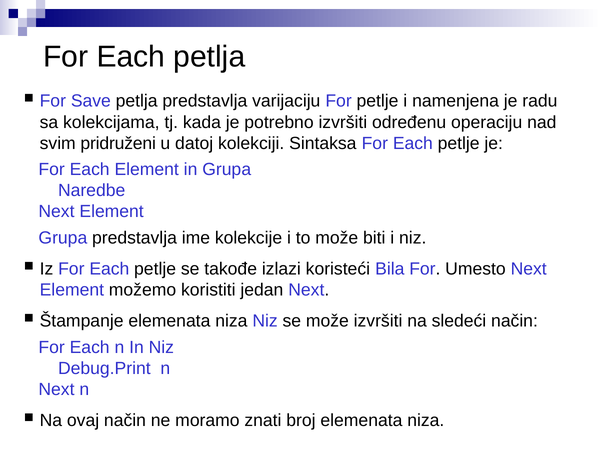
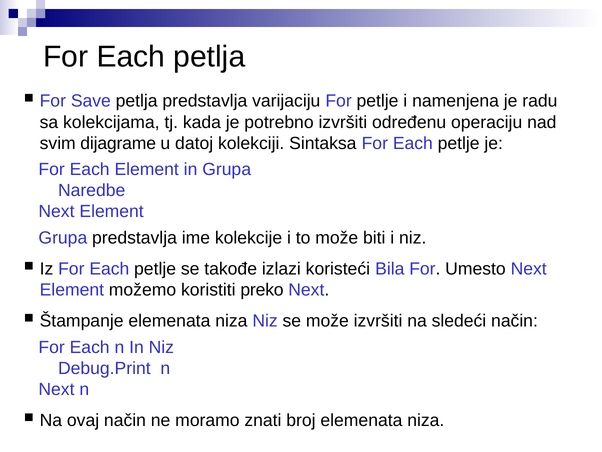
pridruženi: pridruženi -> dijagrame (118, 143)
jedan: jedan -> preko (262, 290)
